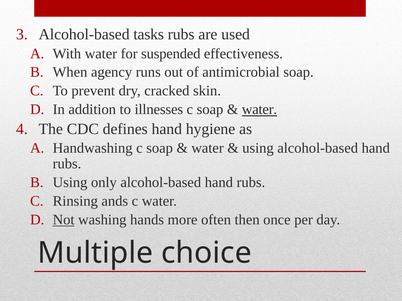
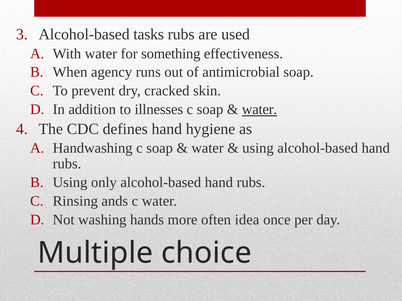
suspended: suspended -> something (171, 54)
Not underline: present -> none (64, 220)
then: then -> idea (247, 220)
